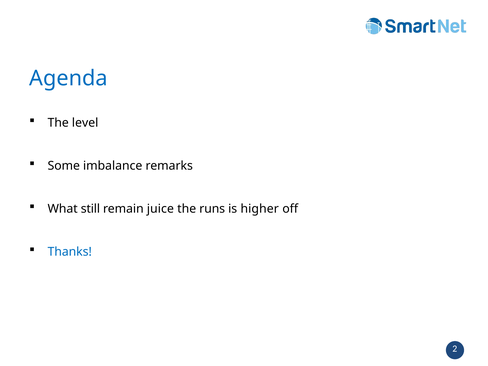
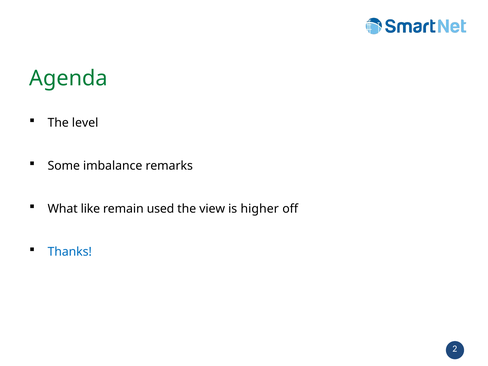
Agenda colour: blue -> green (68, 78)
still: still -> like (90, 209)
juice: juice -> used (161, 209)
runs: runs -> view (212, 209)
